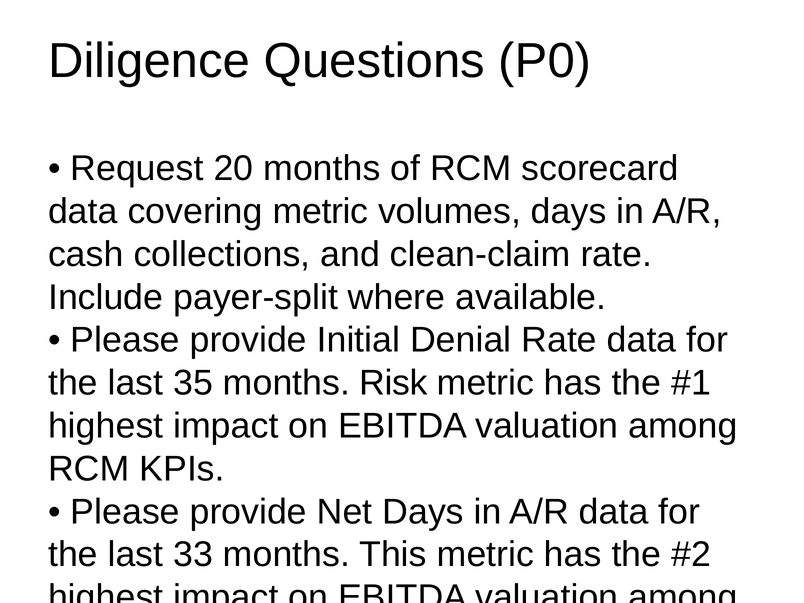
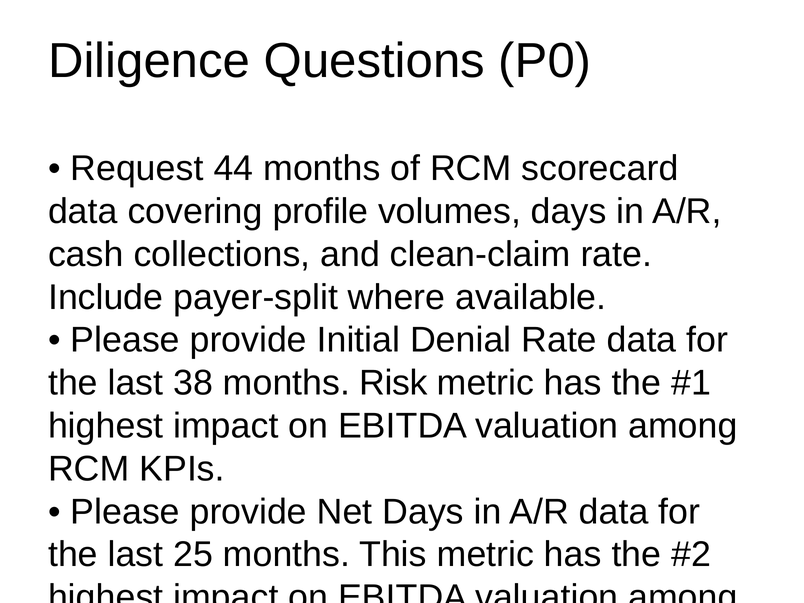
20: 20 -> 44 (233, 169)
covering metric: metric -> profile (320, 211)
35: 35 -> 38 (193, 383)
33: 33 -> 25 (193, 555)
